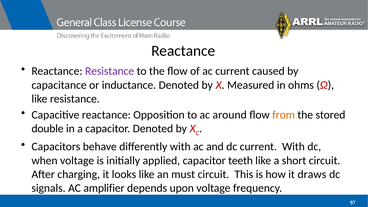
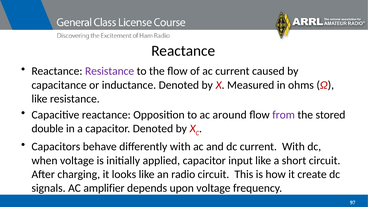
from colour: orange -> purple (284, 115)
teeth: teeth -> input (241, 160)
must: must -> radio (183, 174)
draws: draws -> create (312, 174)
